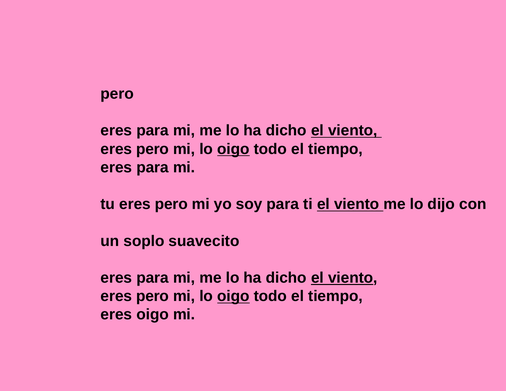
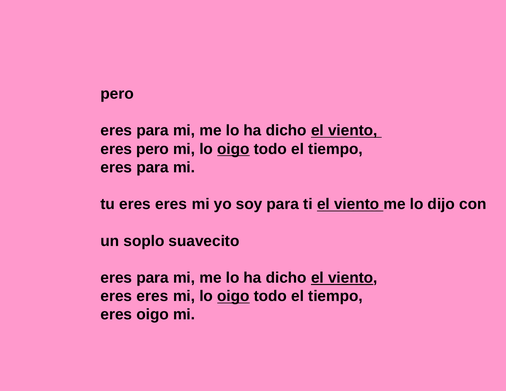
tu eres pero: pero -> eres (171, 204)
pero: pero -> eres (152, 296)
